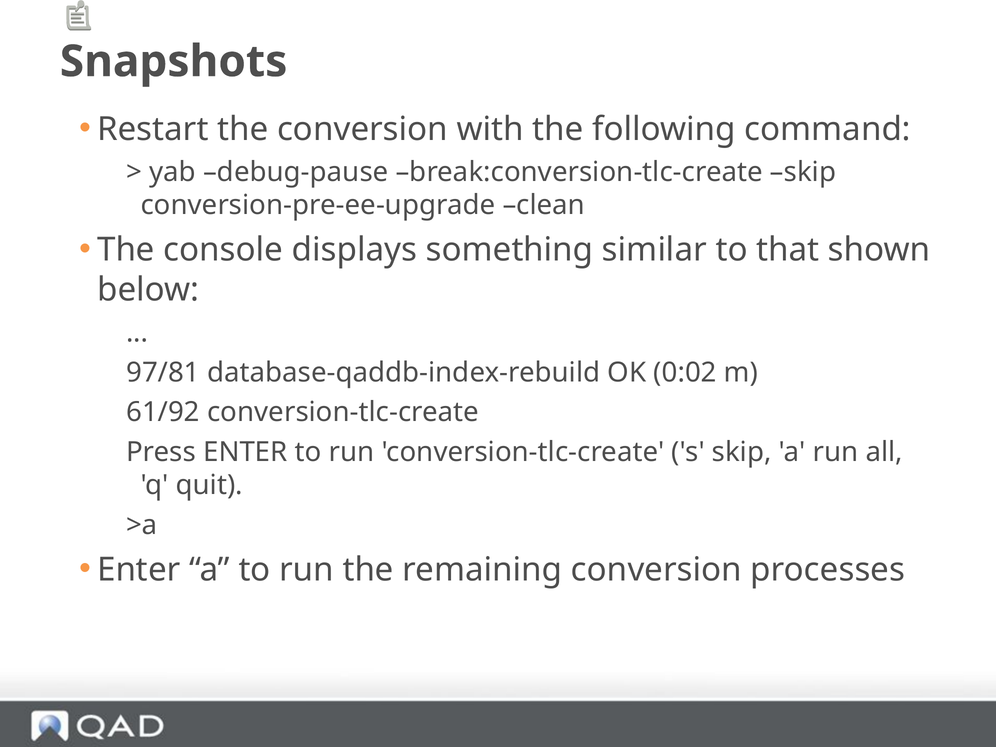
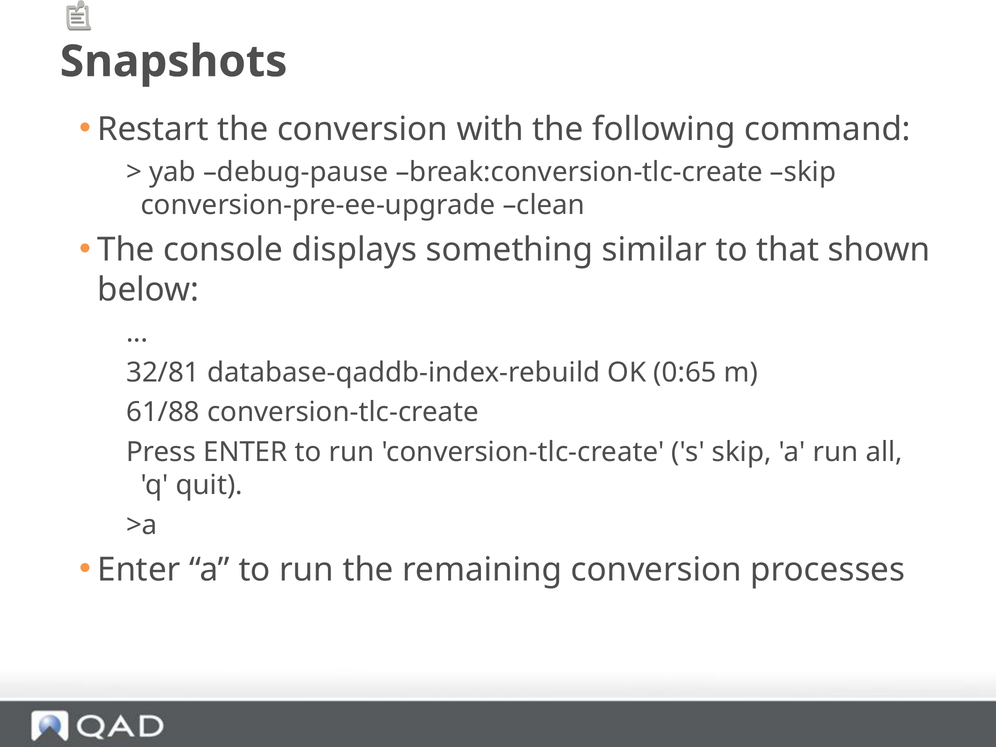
97/81: 97/81 -> 32/81 (163, 372)
0:02: 0:02 -> 0:65 (685, 372)
61/92: 61/92 -> 61/88 (163, 412)
